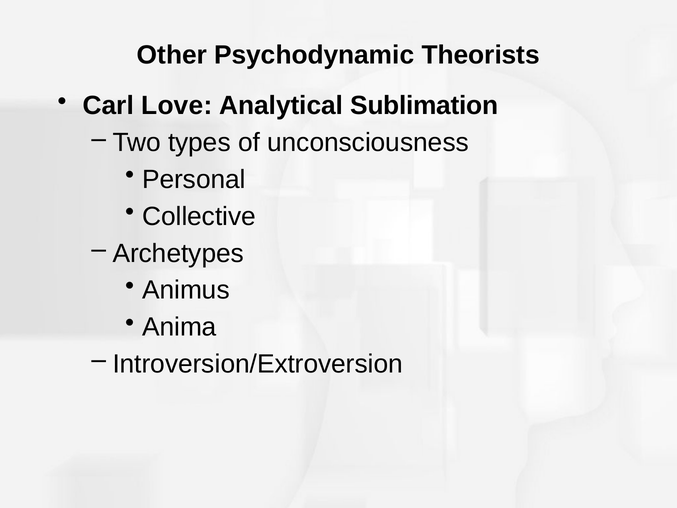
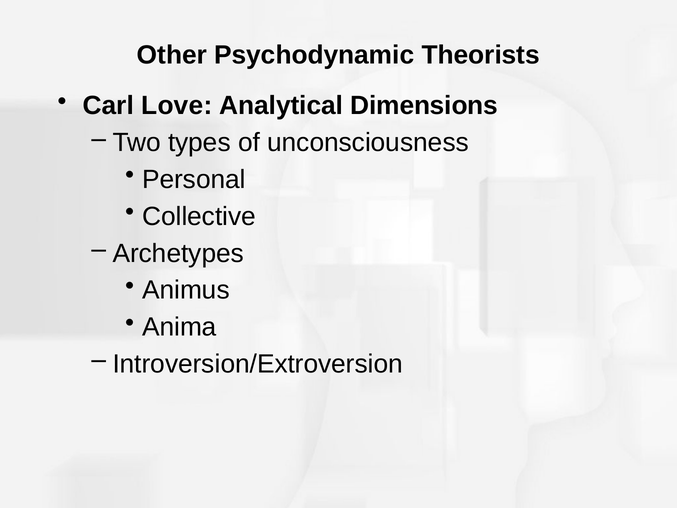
Sublimation: Sublimation -> Dimensions (424, 106)
